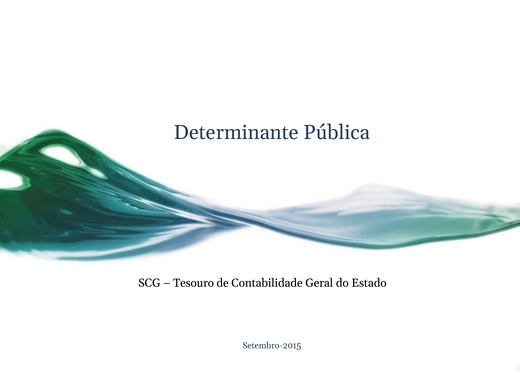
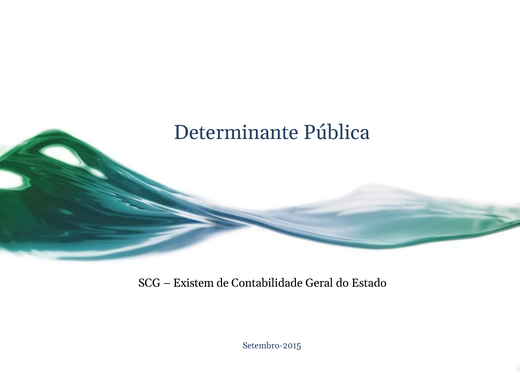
Tesouro: Tesouro -> Existem (194, 283)
